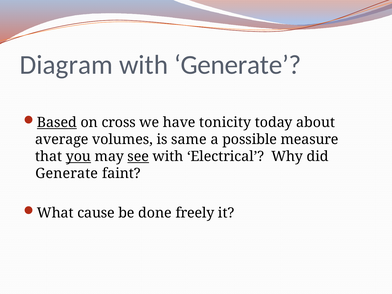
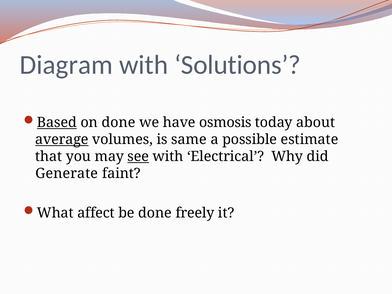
with Generate: Generate -> Solutions (238, 65)
on cross: cross -> done (119, 123)
tonicity: tonicity -> osmosis (225, 123)
average underline: none -> present (62, 139)
measure: measure -> estimate (310, 139)
you underline: present -> none (78, 156)
cause: cause -> affect (96, 213)
